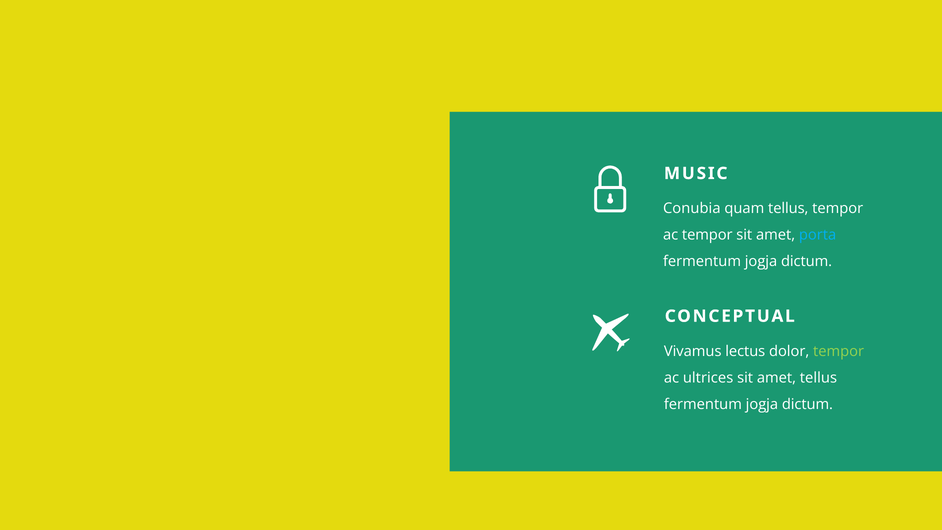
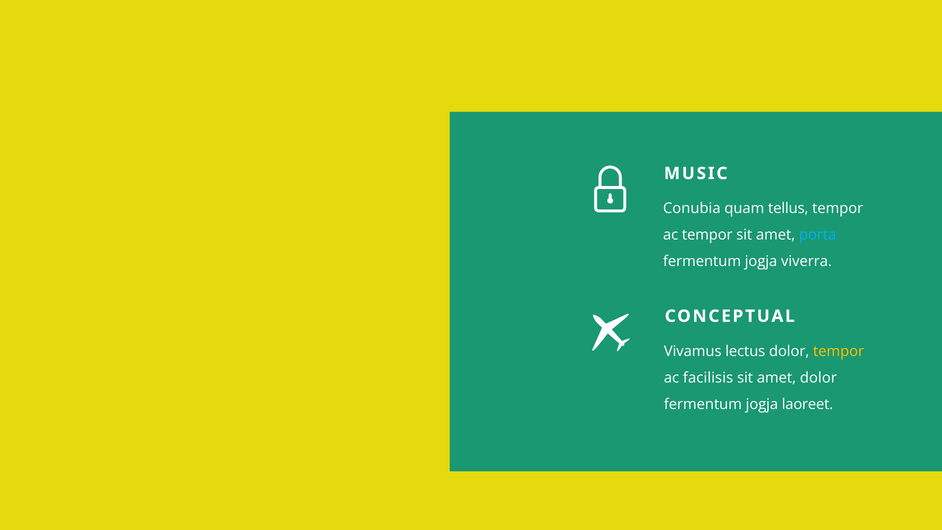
dictum: dictum -> viverra (806, 262)
tempor colour: light green -> yellow (839, 351)
ultrices: ultrices -> facilisis (708, 378)
amet tellus: tellus -> dolor (818, 378)
dictum: dictum -> laoreet (807, 404)
